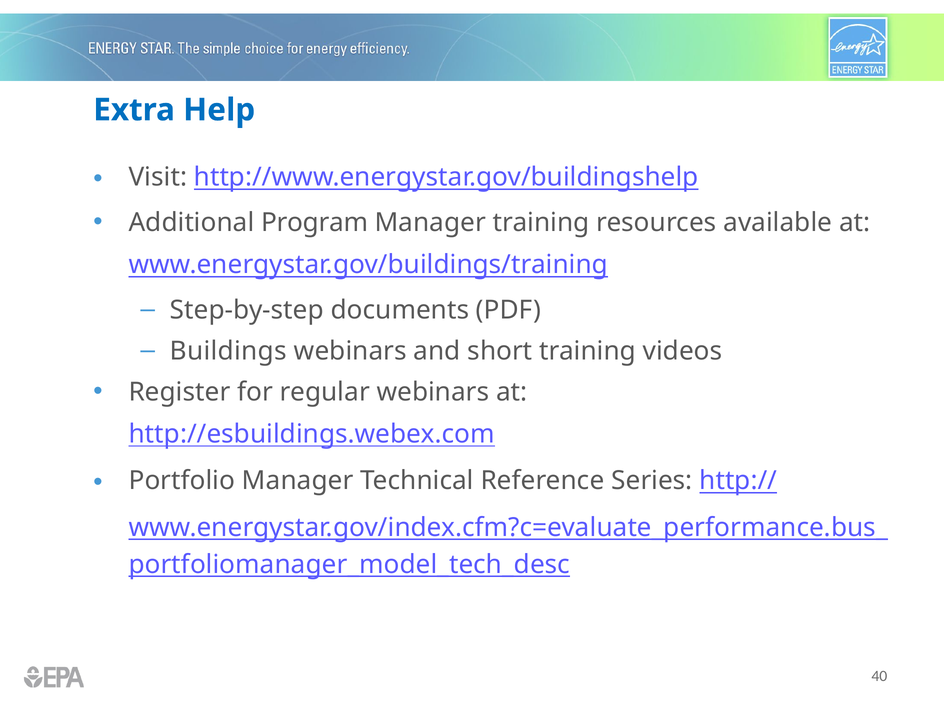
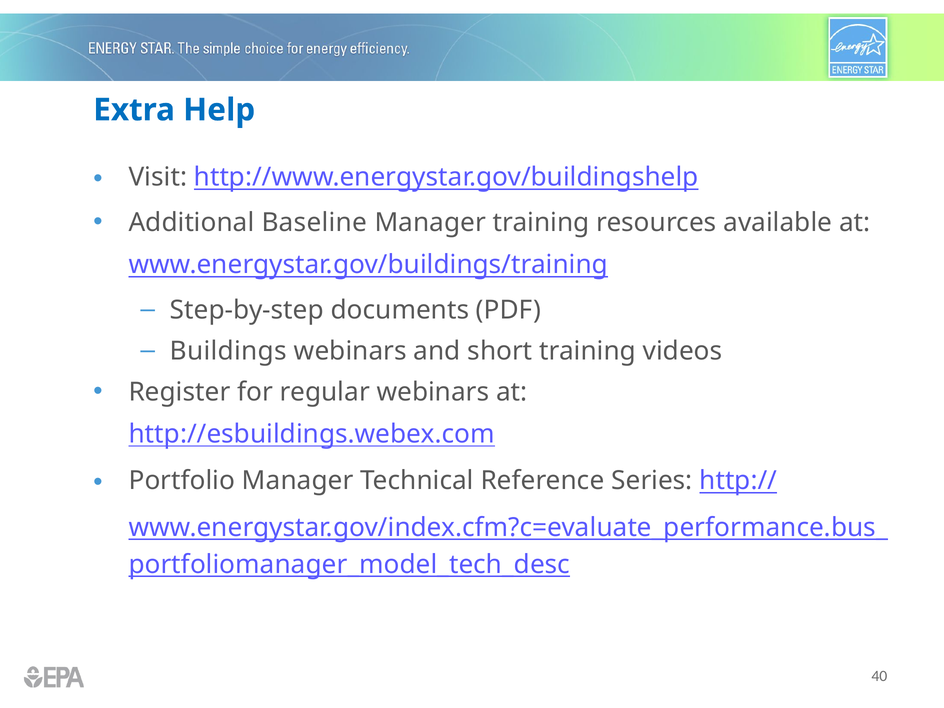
Program: Program -> Baseline (314, 223)
